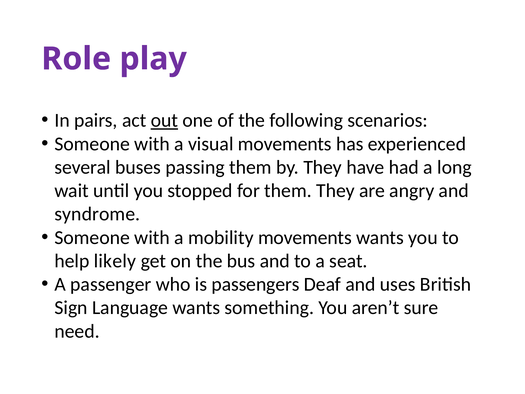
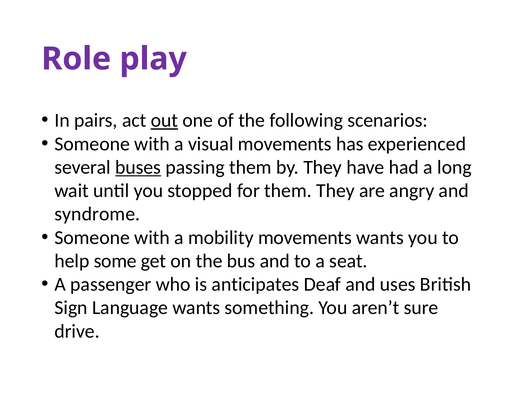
buses underline: none -> present (138, 167)
likely: likely -> some (115, 261)
passengers: passengers -> anticipates (255, 284)
need: need -> drive (77, 331)
